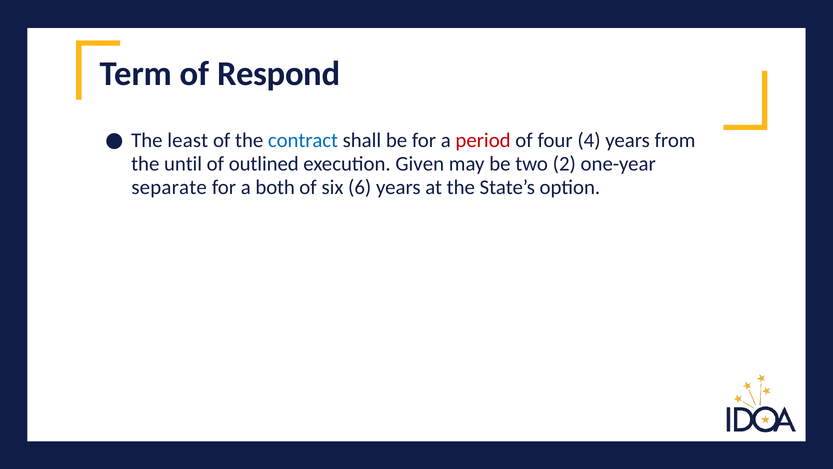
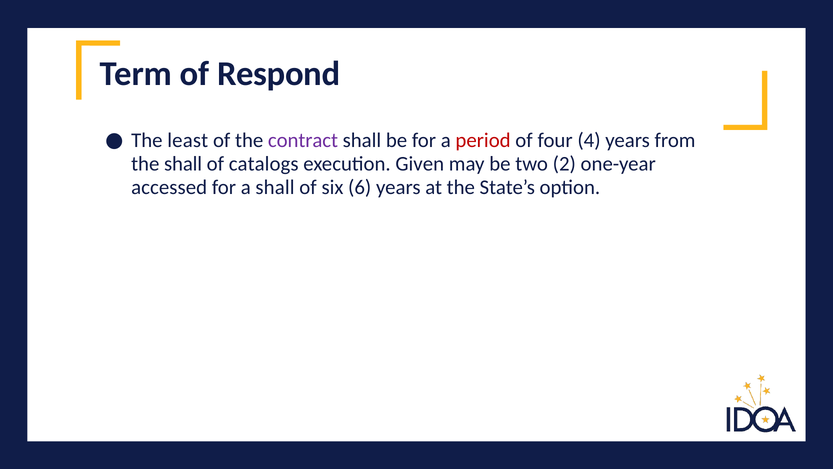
contract colour: blue -> purple (303, 140)
the until: until -> shall (183, 163)
outlined: outlined -> catalogs (264, 163)
separate: separate -> accessed (169, 187)
a both: both -> shall (275, 187)
